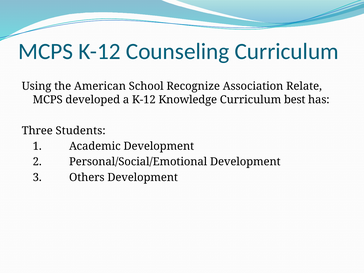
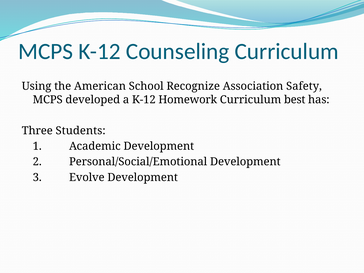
Relate: Relate -> Safety (304, 86)
Knowledge: Knowledge -> Homework (188, 100)
Others: Others -> Evolve (87, 177)
